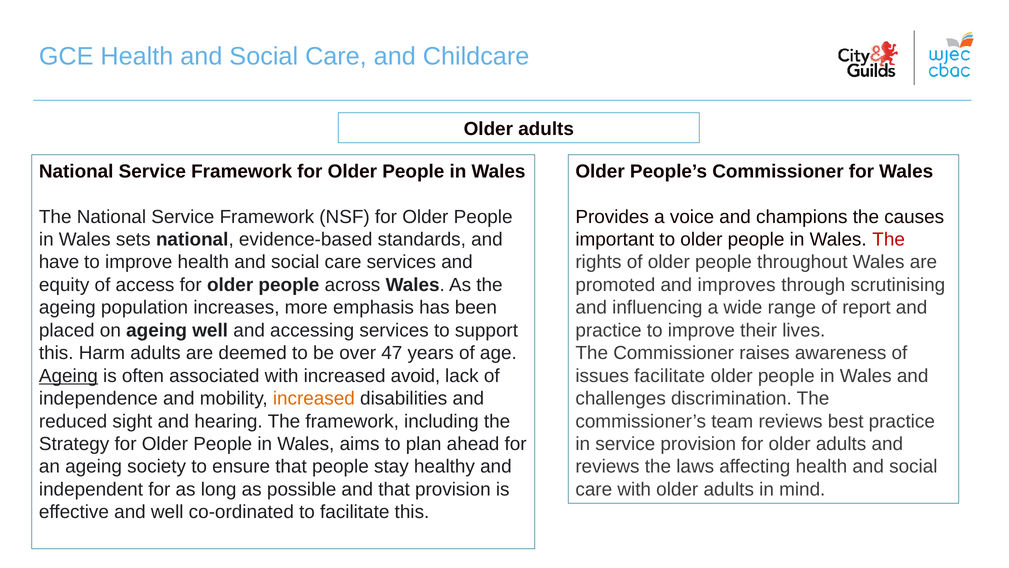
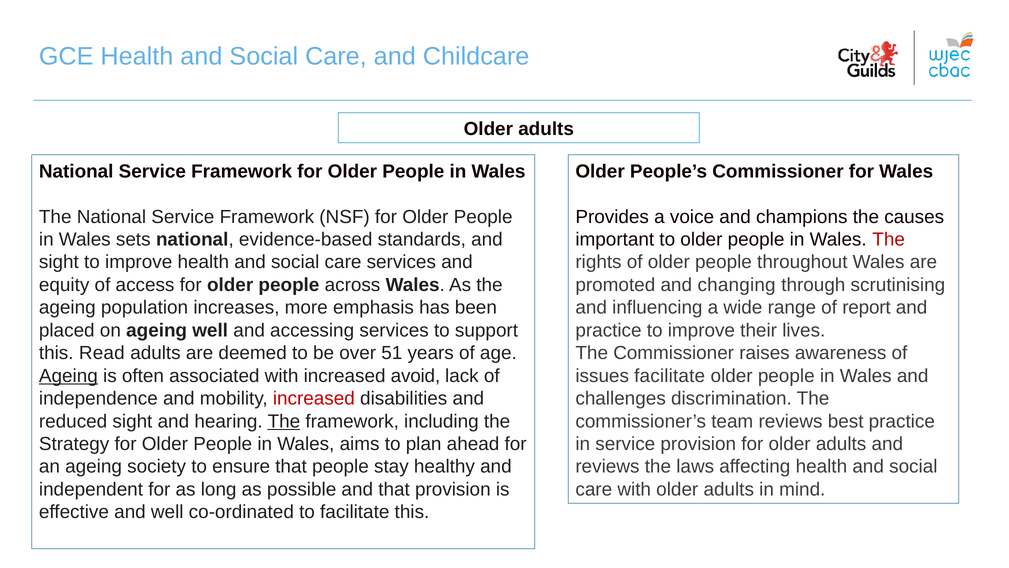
have: have -> sight (59, 262)
improves: improves -> changing (737, 285)
Harm: Harm -> Read (102, 353)
47: 47 -> 51 (392, 353)
increased colour: orange -> red (314, 398)
The underline: none -> present (284, 421)
